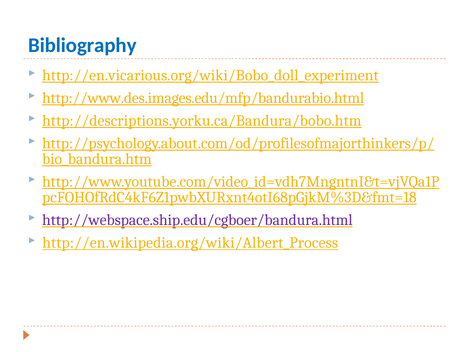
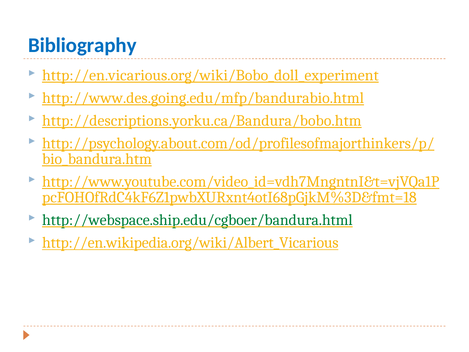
http://www.des.images.edu/mfp/bandurabio.html: http://www.des.images.edu/mfp/bandurabio.html -> http://www.des.going.edu/mfp/bandurabio.html (203, 98)
http://webspace.ship.edu/cgboer/bandura.html colour: purple -> green (197, 220)
http://en.wikipedia.org/wiki/Albert_Process: http://en.wikipedia.org/wiki/Albert_Process -> http://en.wikipedia.org/wiki/Albert_Vicarious (190, 243)
